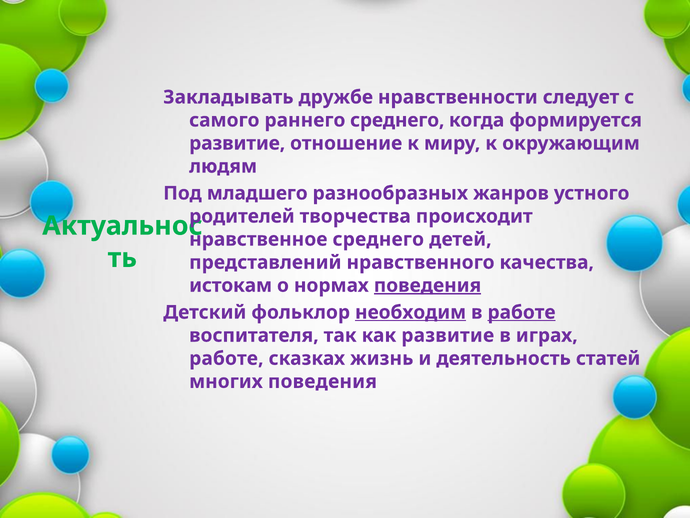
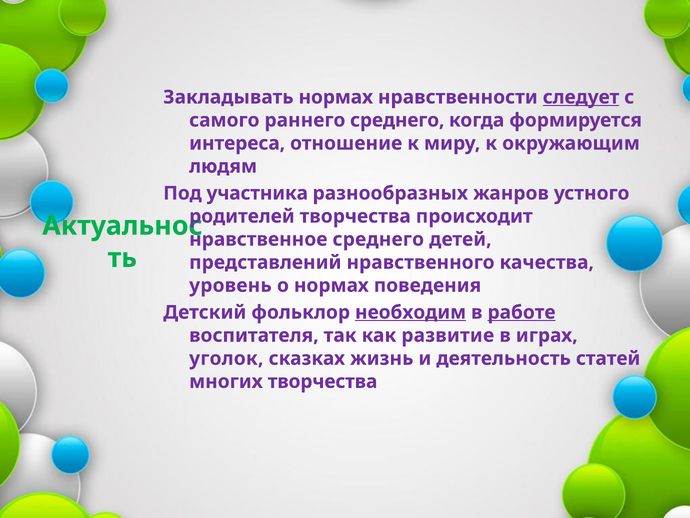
Закладывать дружбе: дружбе -> нормах (336, 97)
следует underline: none -> present (581, 97)
развитие: развитие -> интереса (237, 143)
младшего: младшего -> участника (257, 193)
истокам: истокам -> уровень (230, 285)
поведения underline: present -> none (427, 285)
работе: работе -> уголок (226, 358)
многих поведения: поведения -> творчества (323, 381)
